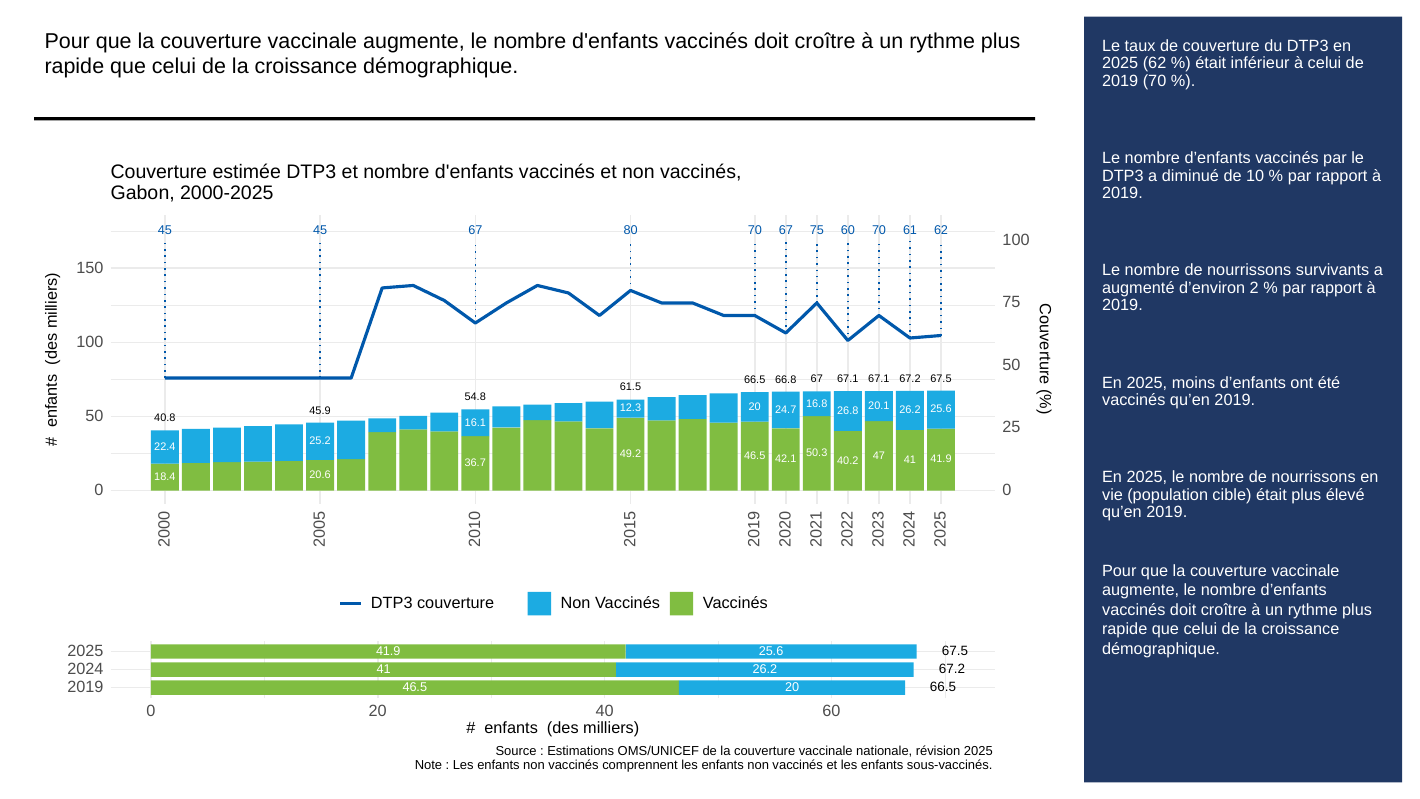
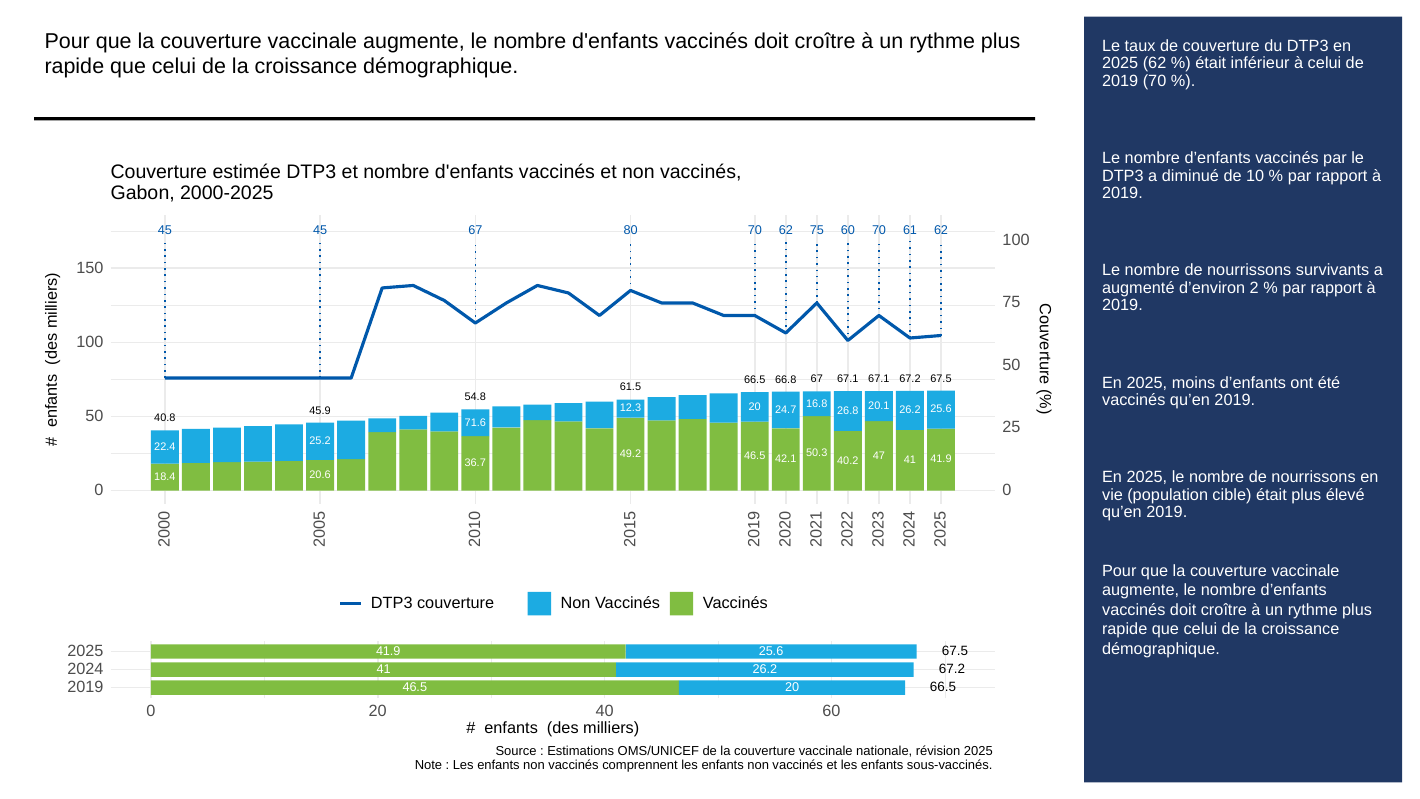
70 67: 67 -> 62 (786, 230)
16.1: 16.1 -> 71.6 (475, 422)
